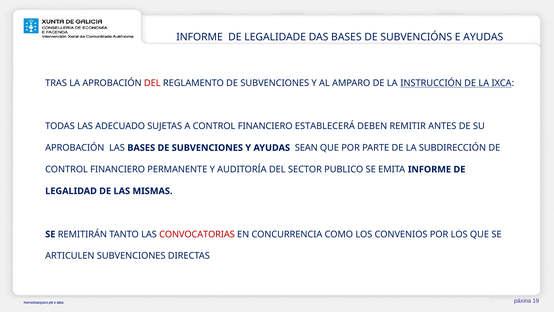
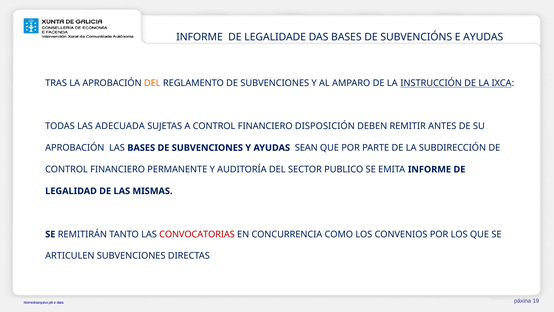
DEL colour: red -> orange (152, 83)
ADECUADO: ADECUADO -> ADECUADA (120, 126)
ESTABLECERÁ: ESTABLECERÁ -> DISPOSICIÓN (325, 126)
